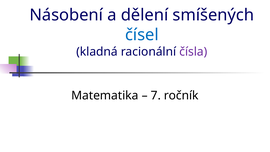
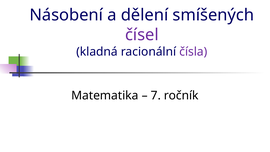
čísel colour: blue -> purple (142, 35)
